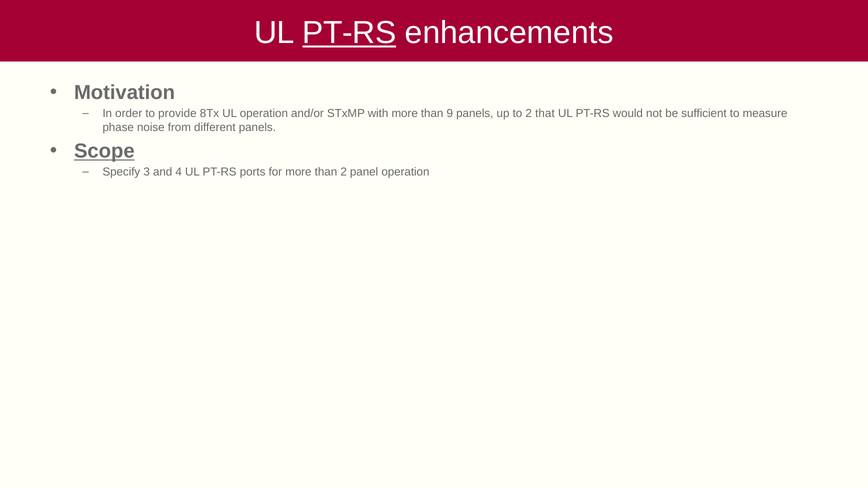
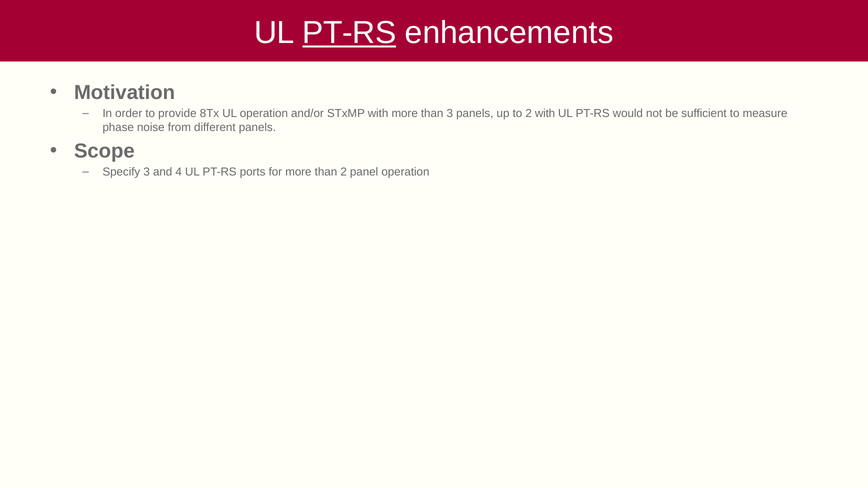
than 9: 9 -> 3 (450, 114)
2 that: that -> with (545, 114)
Scope underline: present -> none (104, 151)
